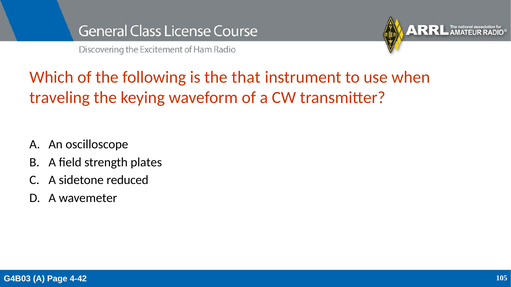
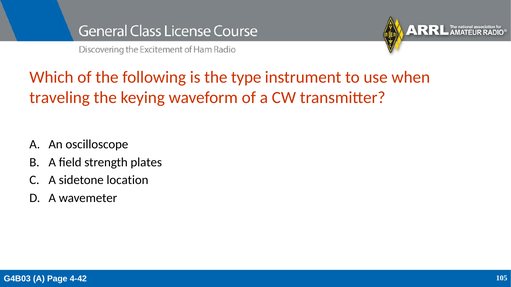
that: that -> type (246, 77)
reduced: reduced -> location (127, 180)
